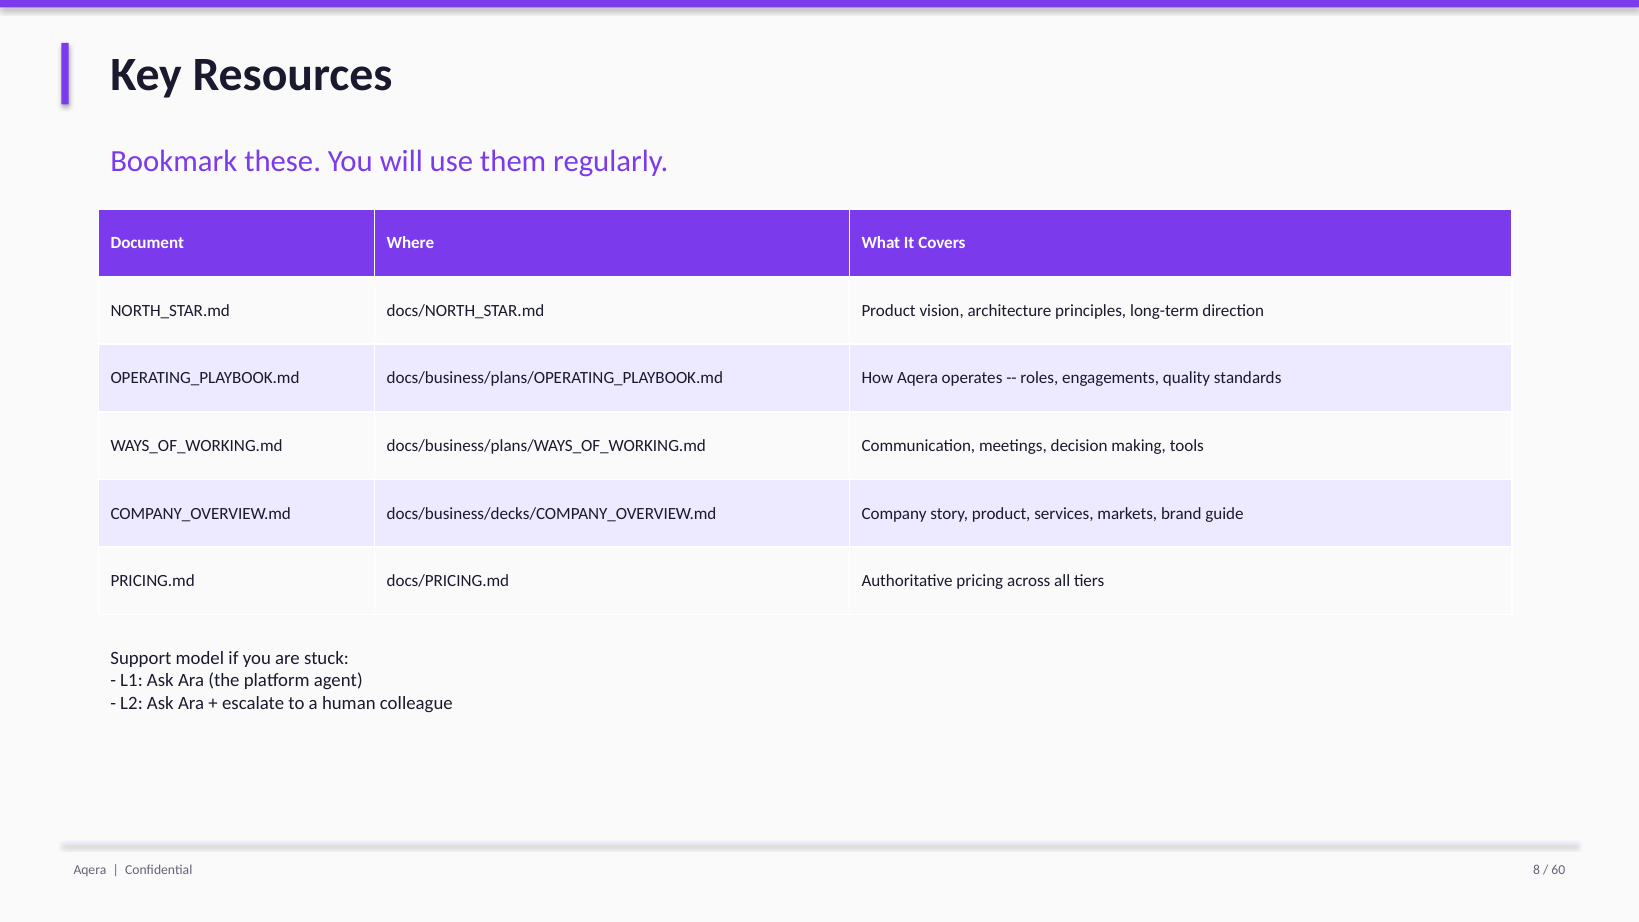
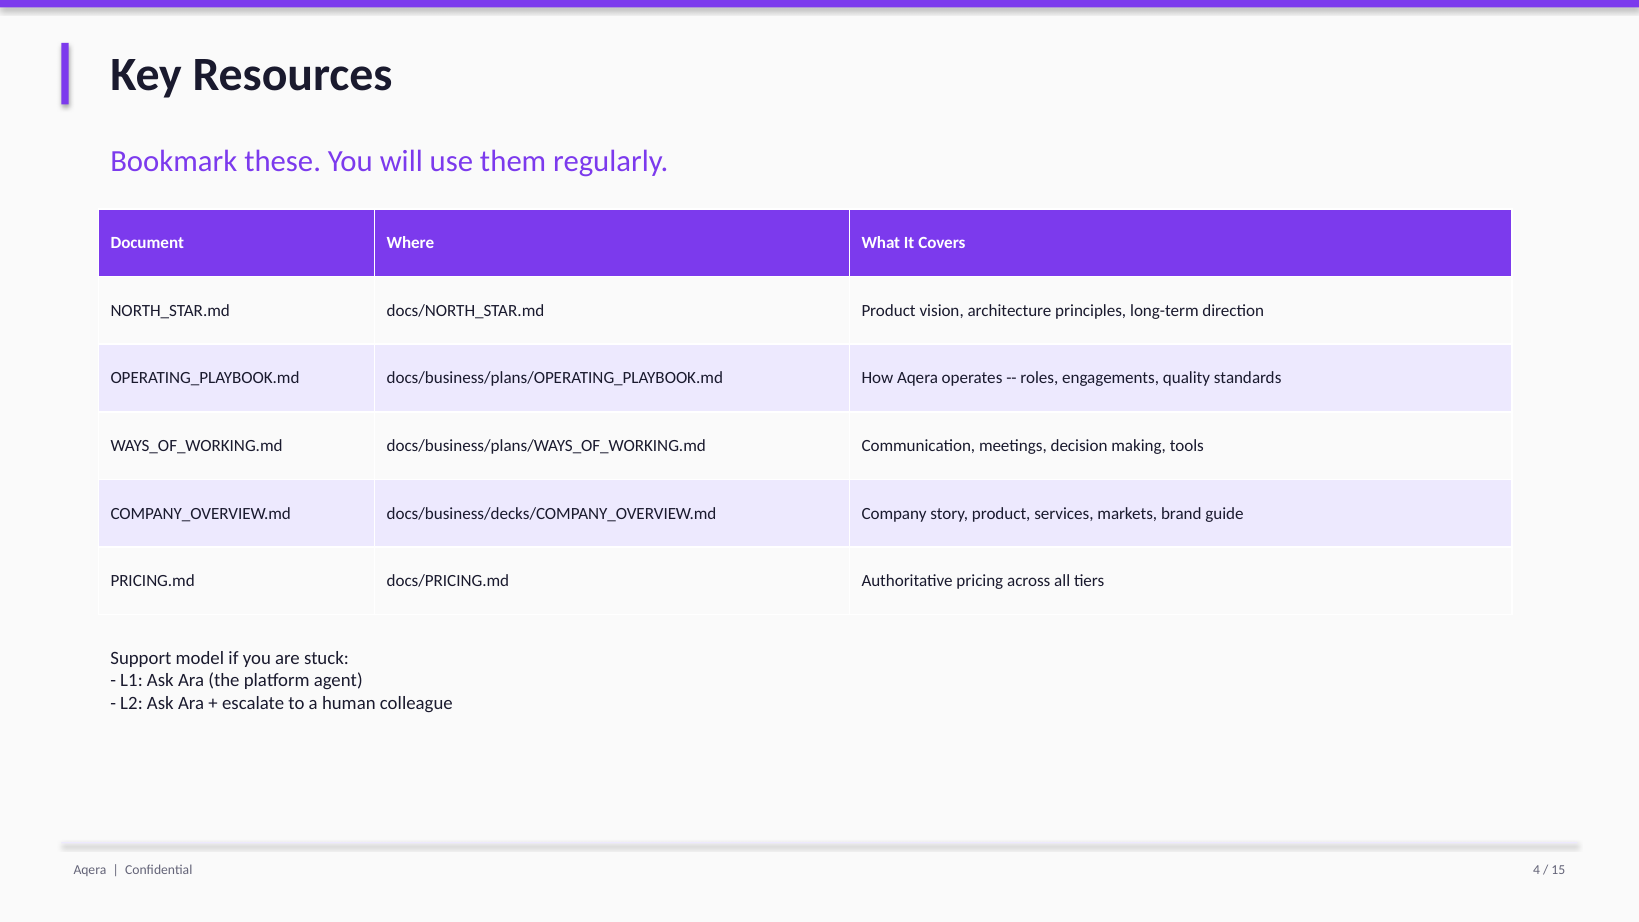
8: 8 -> 4 (1537, 869)
60: 60 -> 15 (1558, 869)
